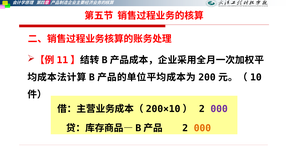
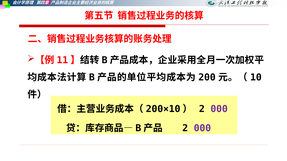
000 colour: orange -> purple (202, 128)
